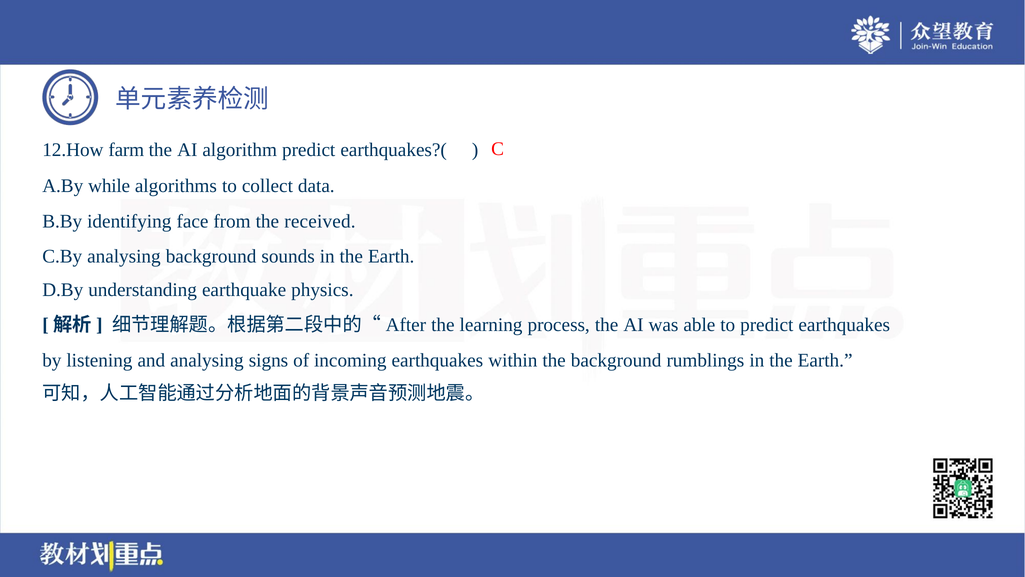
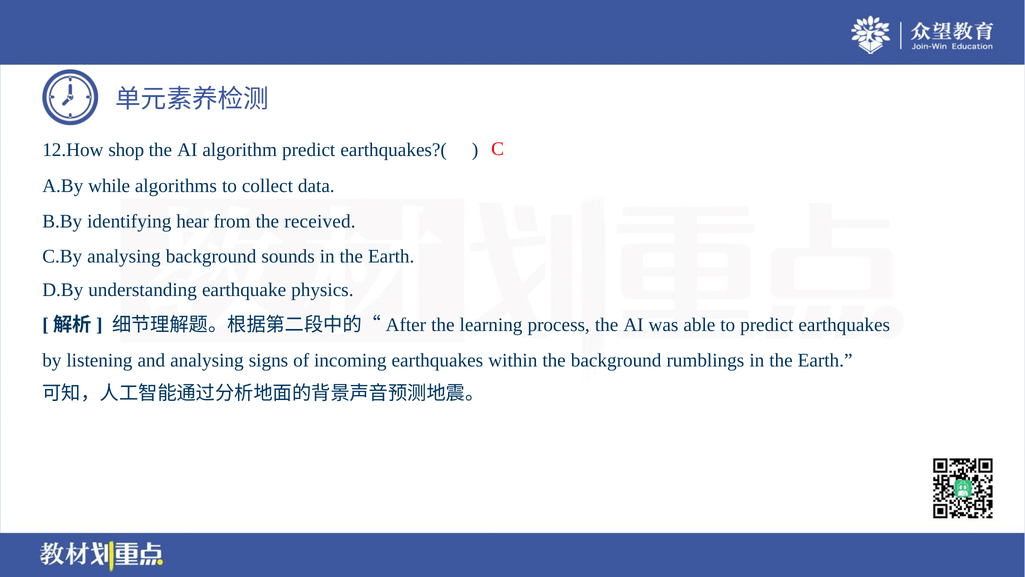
farm: farm -> shop (126, 150)
face: face -> hear (193, 221)
